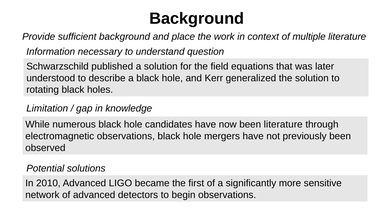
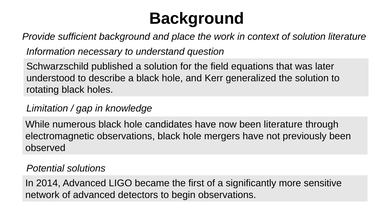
of multiple: multiple -> solution (309, 37)
2010: 2010 -> 2014 (48, 184)
